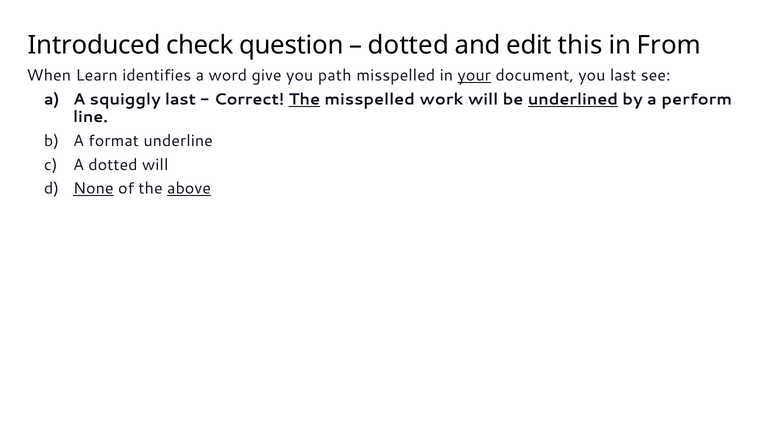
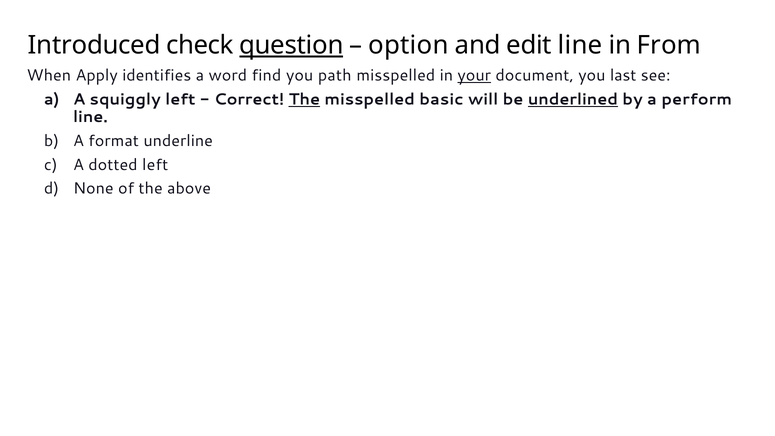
question underline: none -> present (291, 45)
dotted: dotted -> option (408, 45)
edit this: this -> line (580, 45)
Learn: Learn -> Apply (97, 76)
give: give -> find (267, 76)
squiggly last: last -> left (180, 99)
work: work -> basic (441, 99)
dotted will: will -> left (155, 165)
None underline: present -> none (93, 189)
above underline: present -> none (189, 189)
